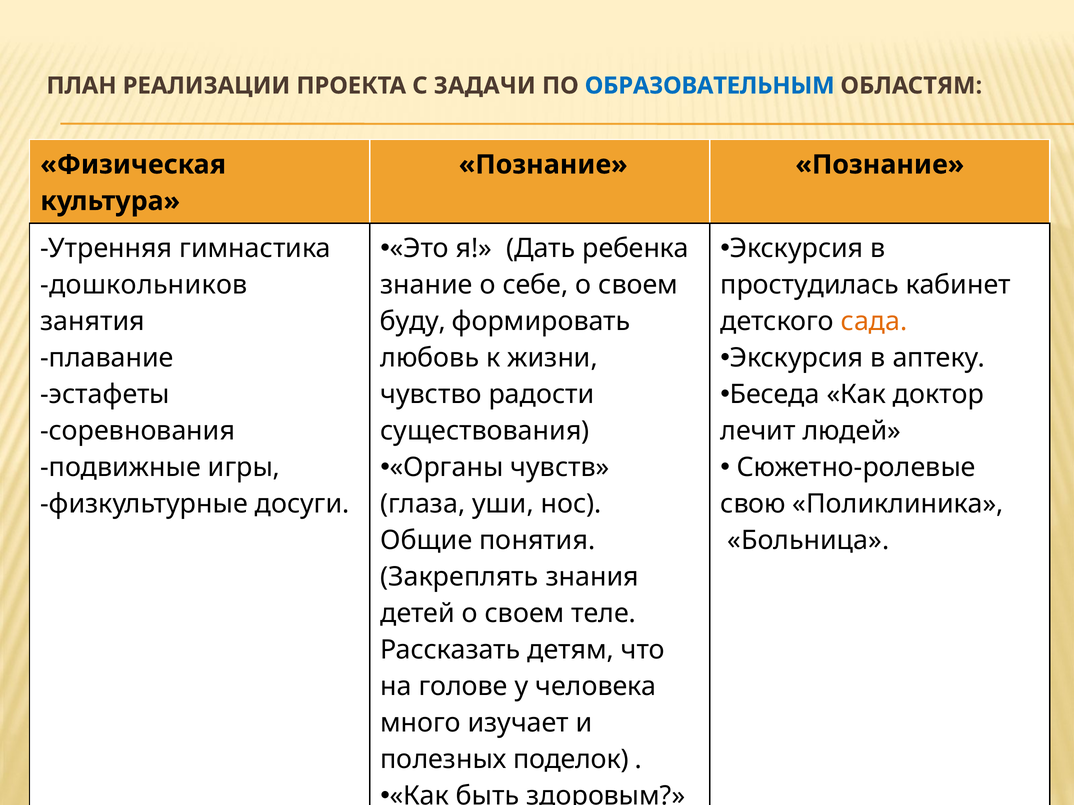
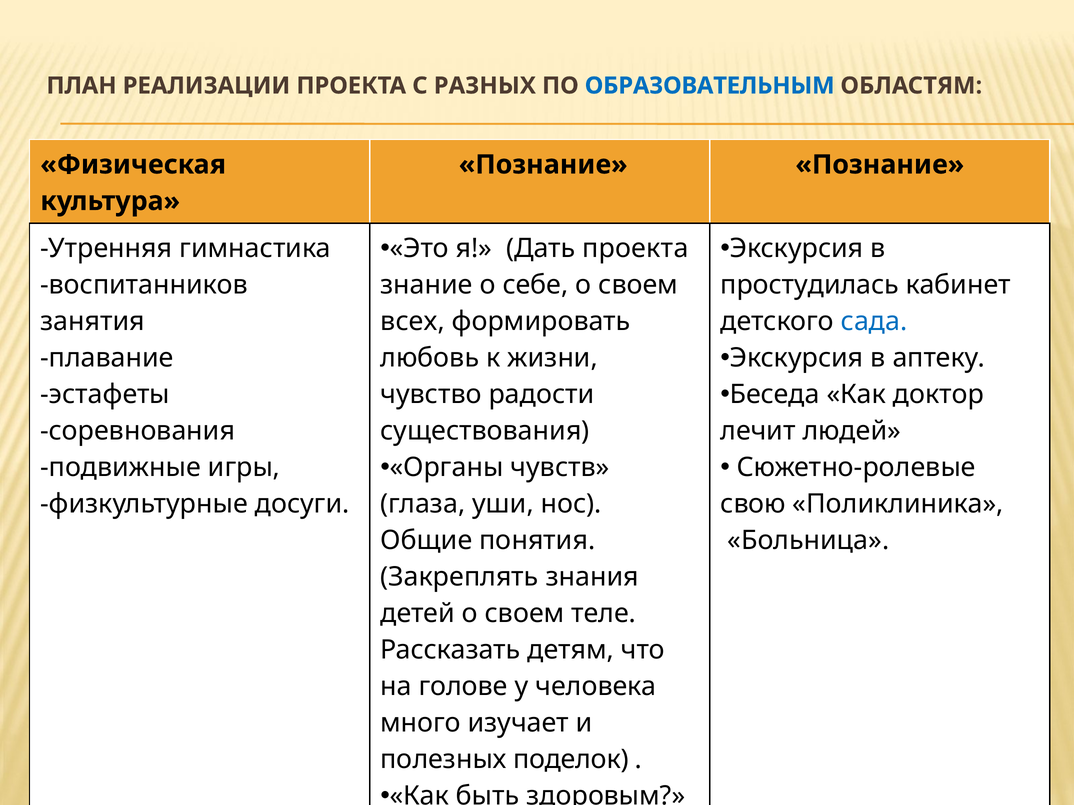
ЗАДАЧИ: ЗАДАЧИ -> РАЗНЫХ (485, 86)
Дать ребенка: ребенка -> проекта (635, 249)
дошкольников: дошкольников -> воспитанников (144, 285)
буду: буду -> всех (413, 322)
сада colour: orange -> blue (874, 322)
